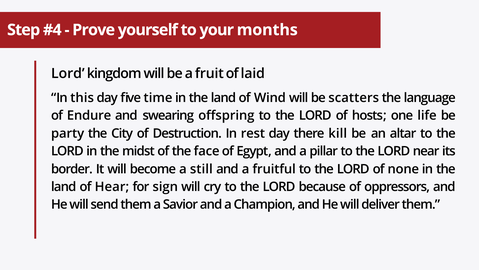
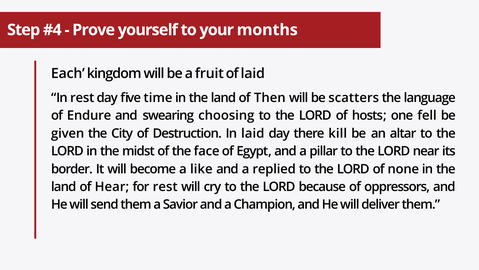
Lord: Lord -> Each (68, 74)
In this: this -> rest (82, 98)
Wind: Wind -> Then (270, 98)
offspring: offspring -> choosing (226, 116)
life: life -> fell (427, 116)
party: party -> given (68, 133)
In rest: rest -> laid (253, 133)
still: still -> like (201, 169)
fruitful: fruitful -> replied (274, 169)
for sign: sign -> rest (165, 187)
